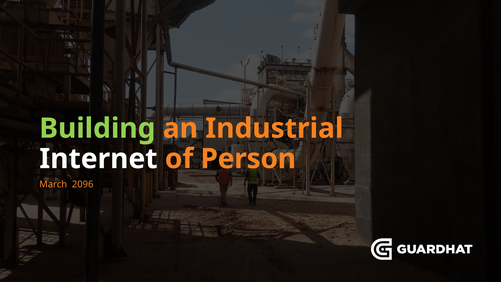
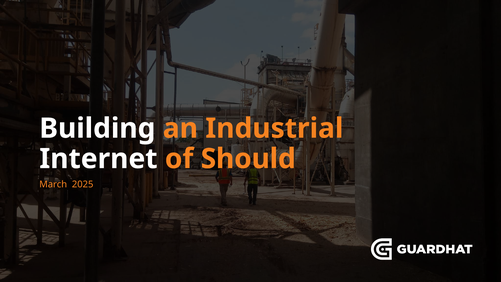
Building colour: light green -> white (97, 128)
Person: Person -> Should (248, 159)
2096: 2096 -> 2025 (83, 184)
